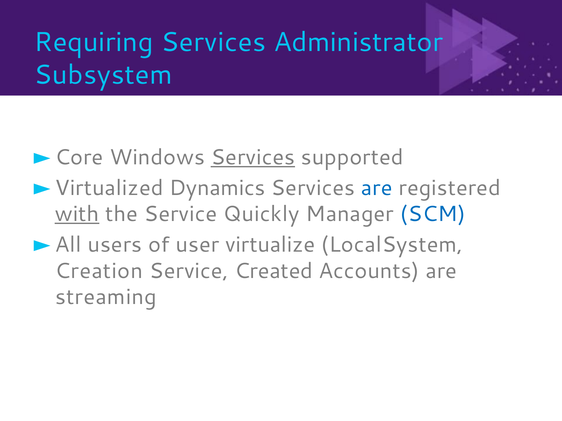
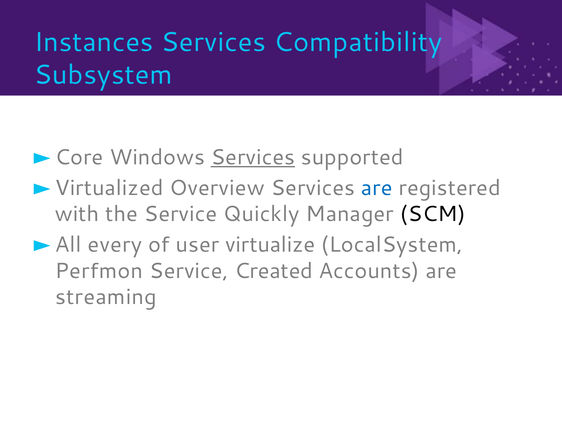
Requiring: Requiring -> Instances (94, 42)
Administrator: Administrator -> Compatibility (358, 42)
Dynamics: Dynamics -> Overview (217, 188)
with underline: present -> none (77, 214)
SCM colour: blue -> black (433, 214)
users: users -> every (115, 245)
Creation: Creation -> Perfmon (99, 271)
